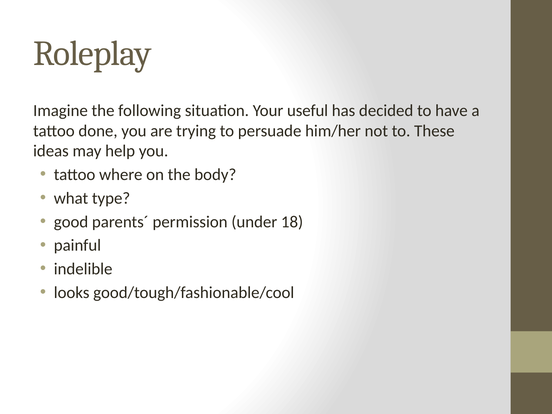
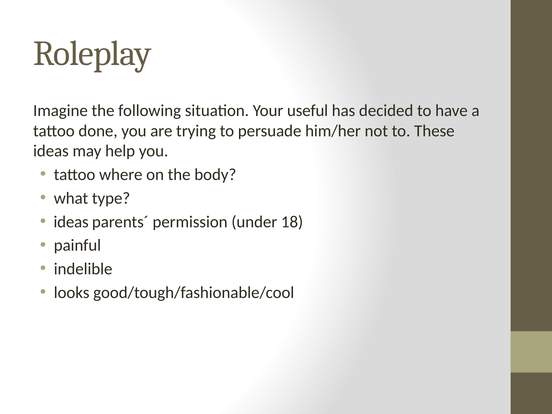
good: good -> ideas (71, 222)
